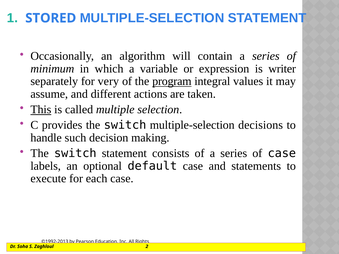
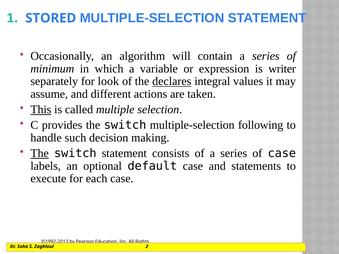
very: very -> look (108, 81)
program: program -> declares (172, 81)
decisions: decisions -> following (261, 125)
The underline: none -> present (40, 153)
